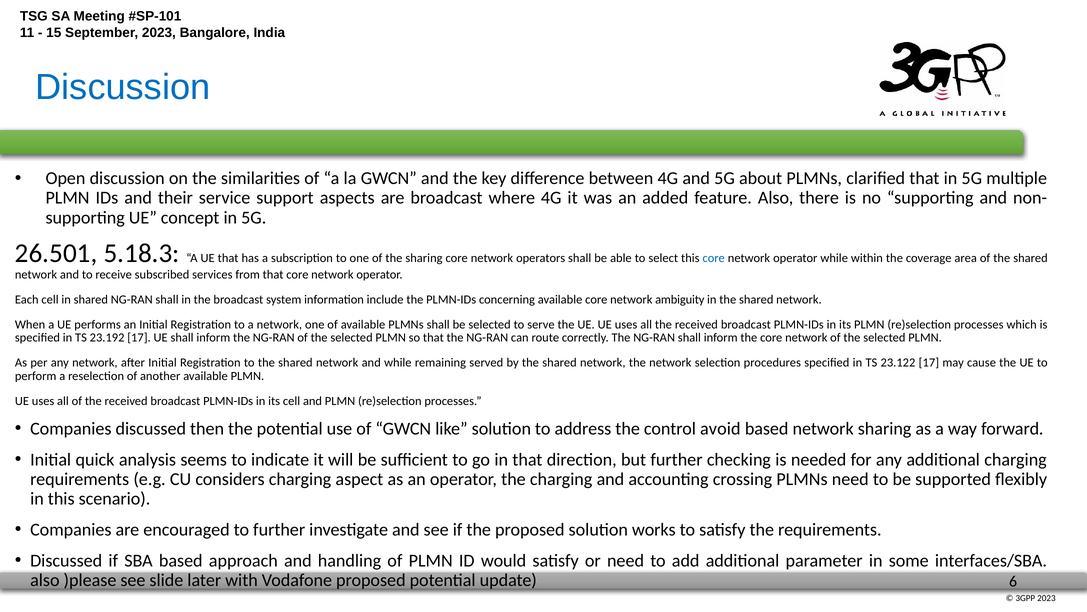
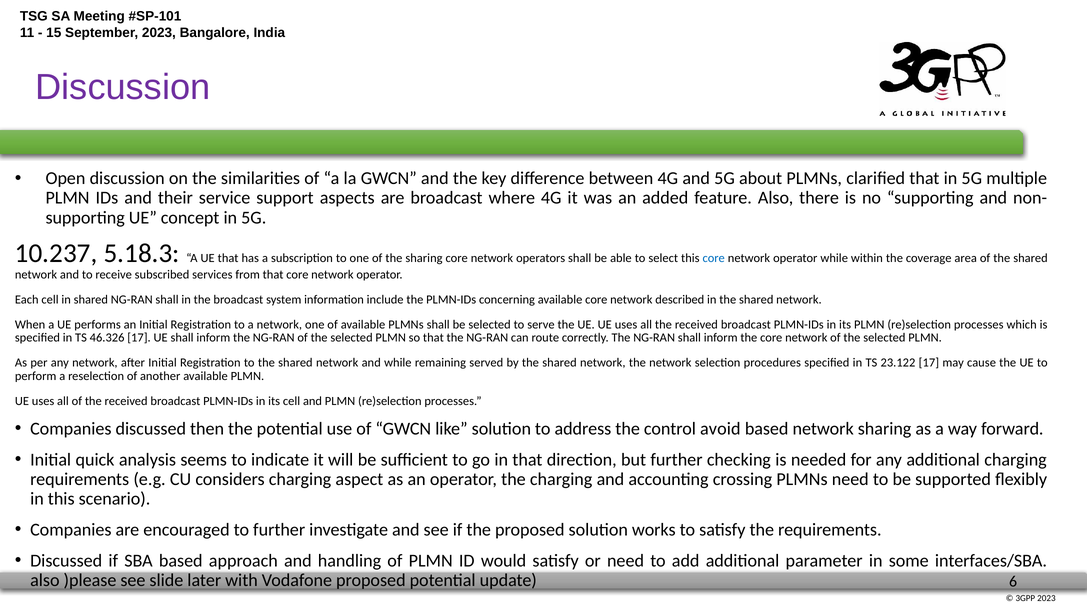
Discussion colour: blue -> purple (123, 87)
26.501: 26.501 -> 10.237 (56, 253)
ambiguity: ambiguity -> described (680, 299)
23.192: 23.192 -> 46.326 (107, 338)
